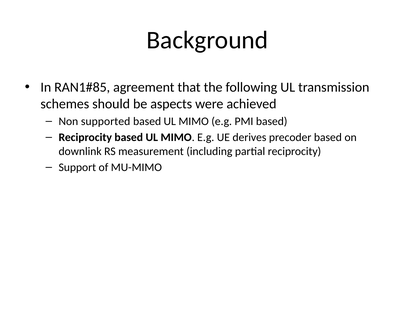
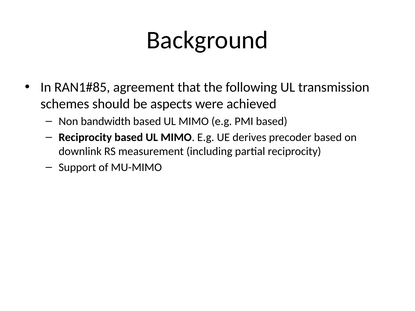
supported: supported -> bandwidth (106, 121)
